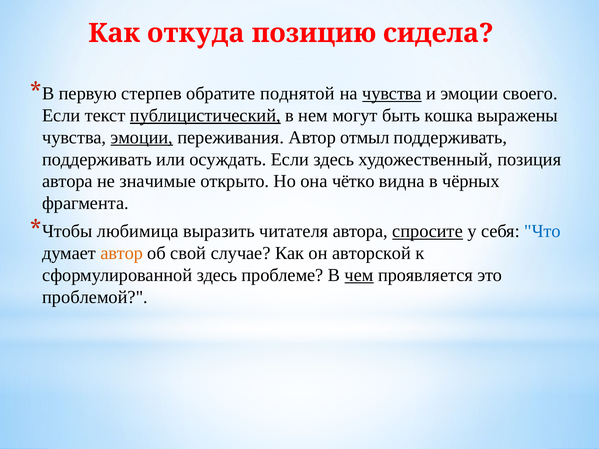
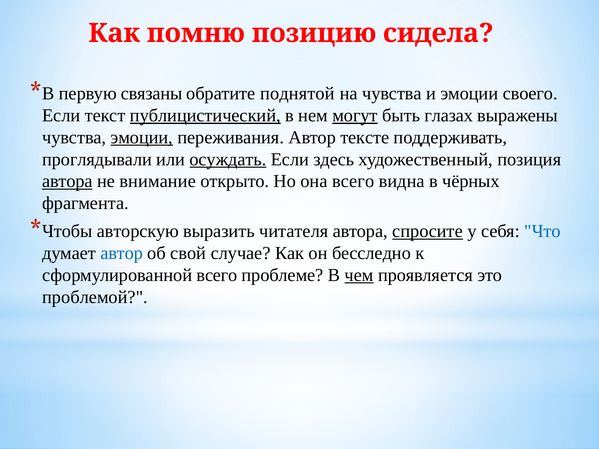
откуда: откуда -> помню (196, 33)
стерпев: стерпев -> связаны (152, 94)
чувства underline: present -> none (392, 94)
могут underline: none -> present (355, 116)
кошка: кошка -> глазах (449, 116)
отмыл: отмыл -> тексте (365, 137)
поддерживать: поддерживать -> проглядывали (97, 159)
осуждать underline: none -> present (228, 159)
автора underline: none -> present (67, 181)
значимые: значимые -> внимание (158, 181)
она чётко: чётко -> всего (353, 181)
любимица: любимица -> авторскую (138, 231)
автор colour: orange -> blue (122, 253)
авторской: авторской -> бесследно (371, 253)
сформулированной здесь: здесь -> всего (217, 275)
